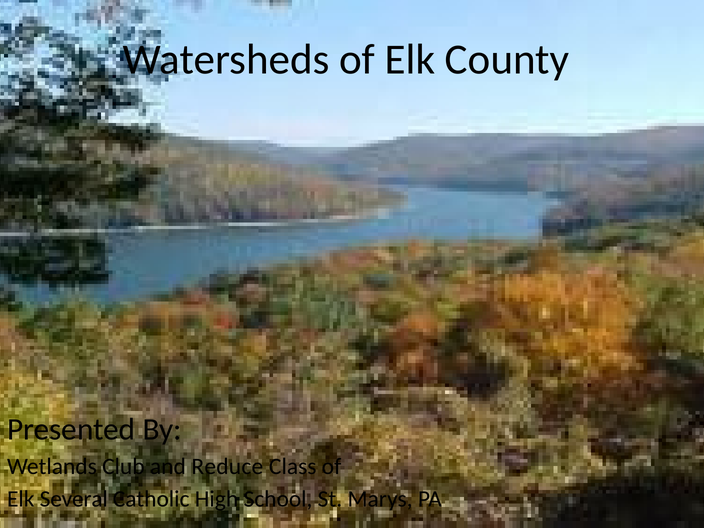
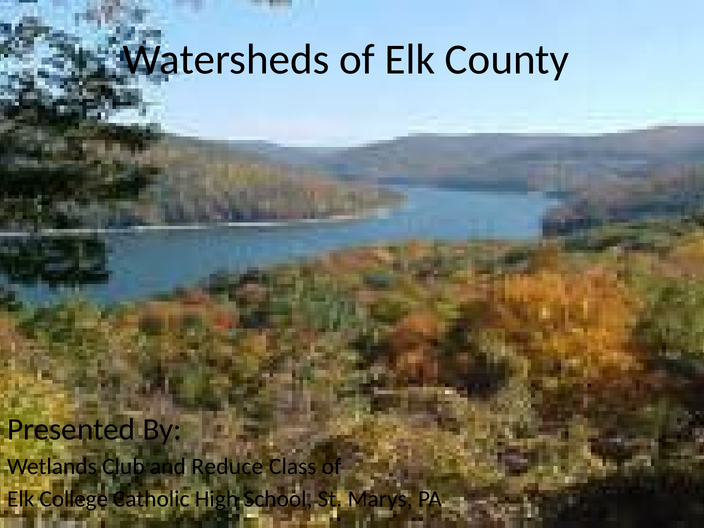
Several: Several -> College (74, 499)
